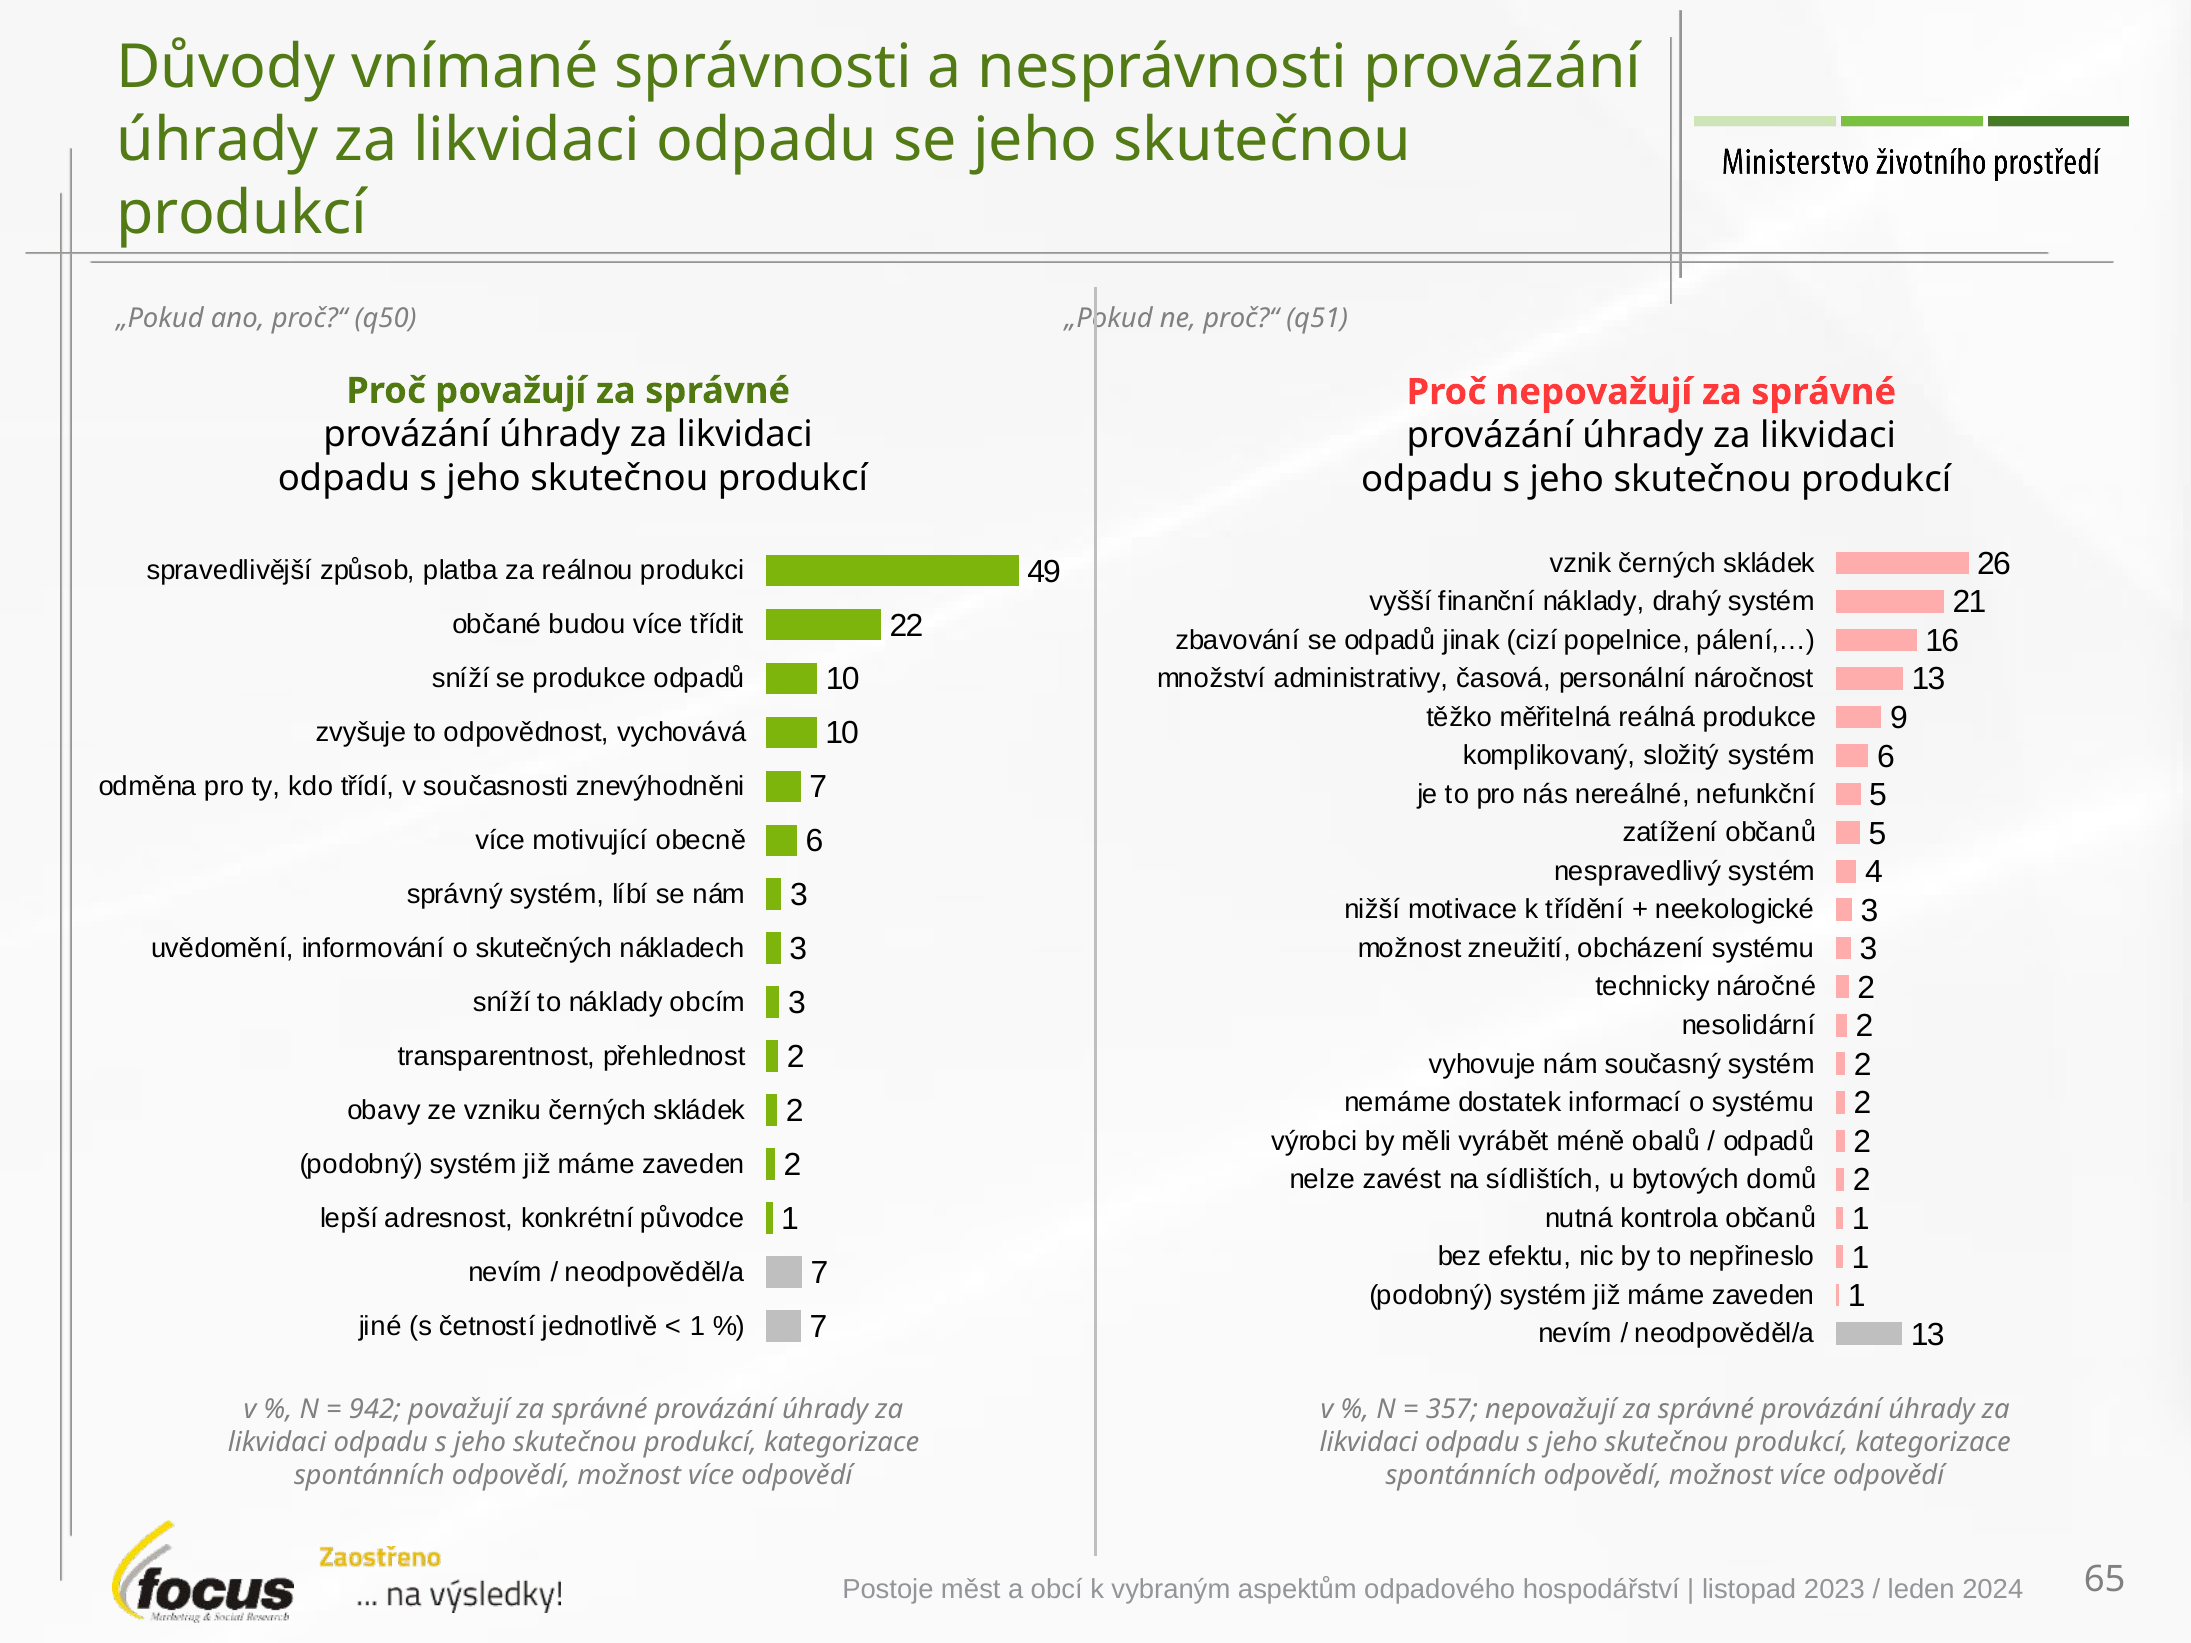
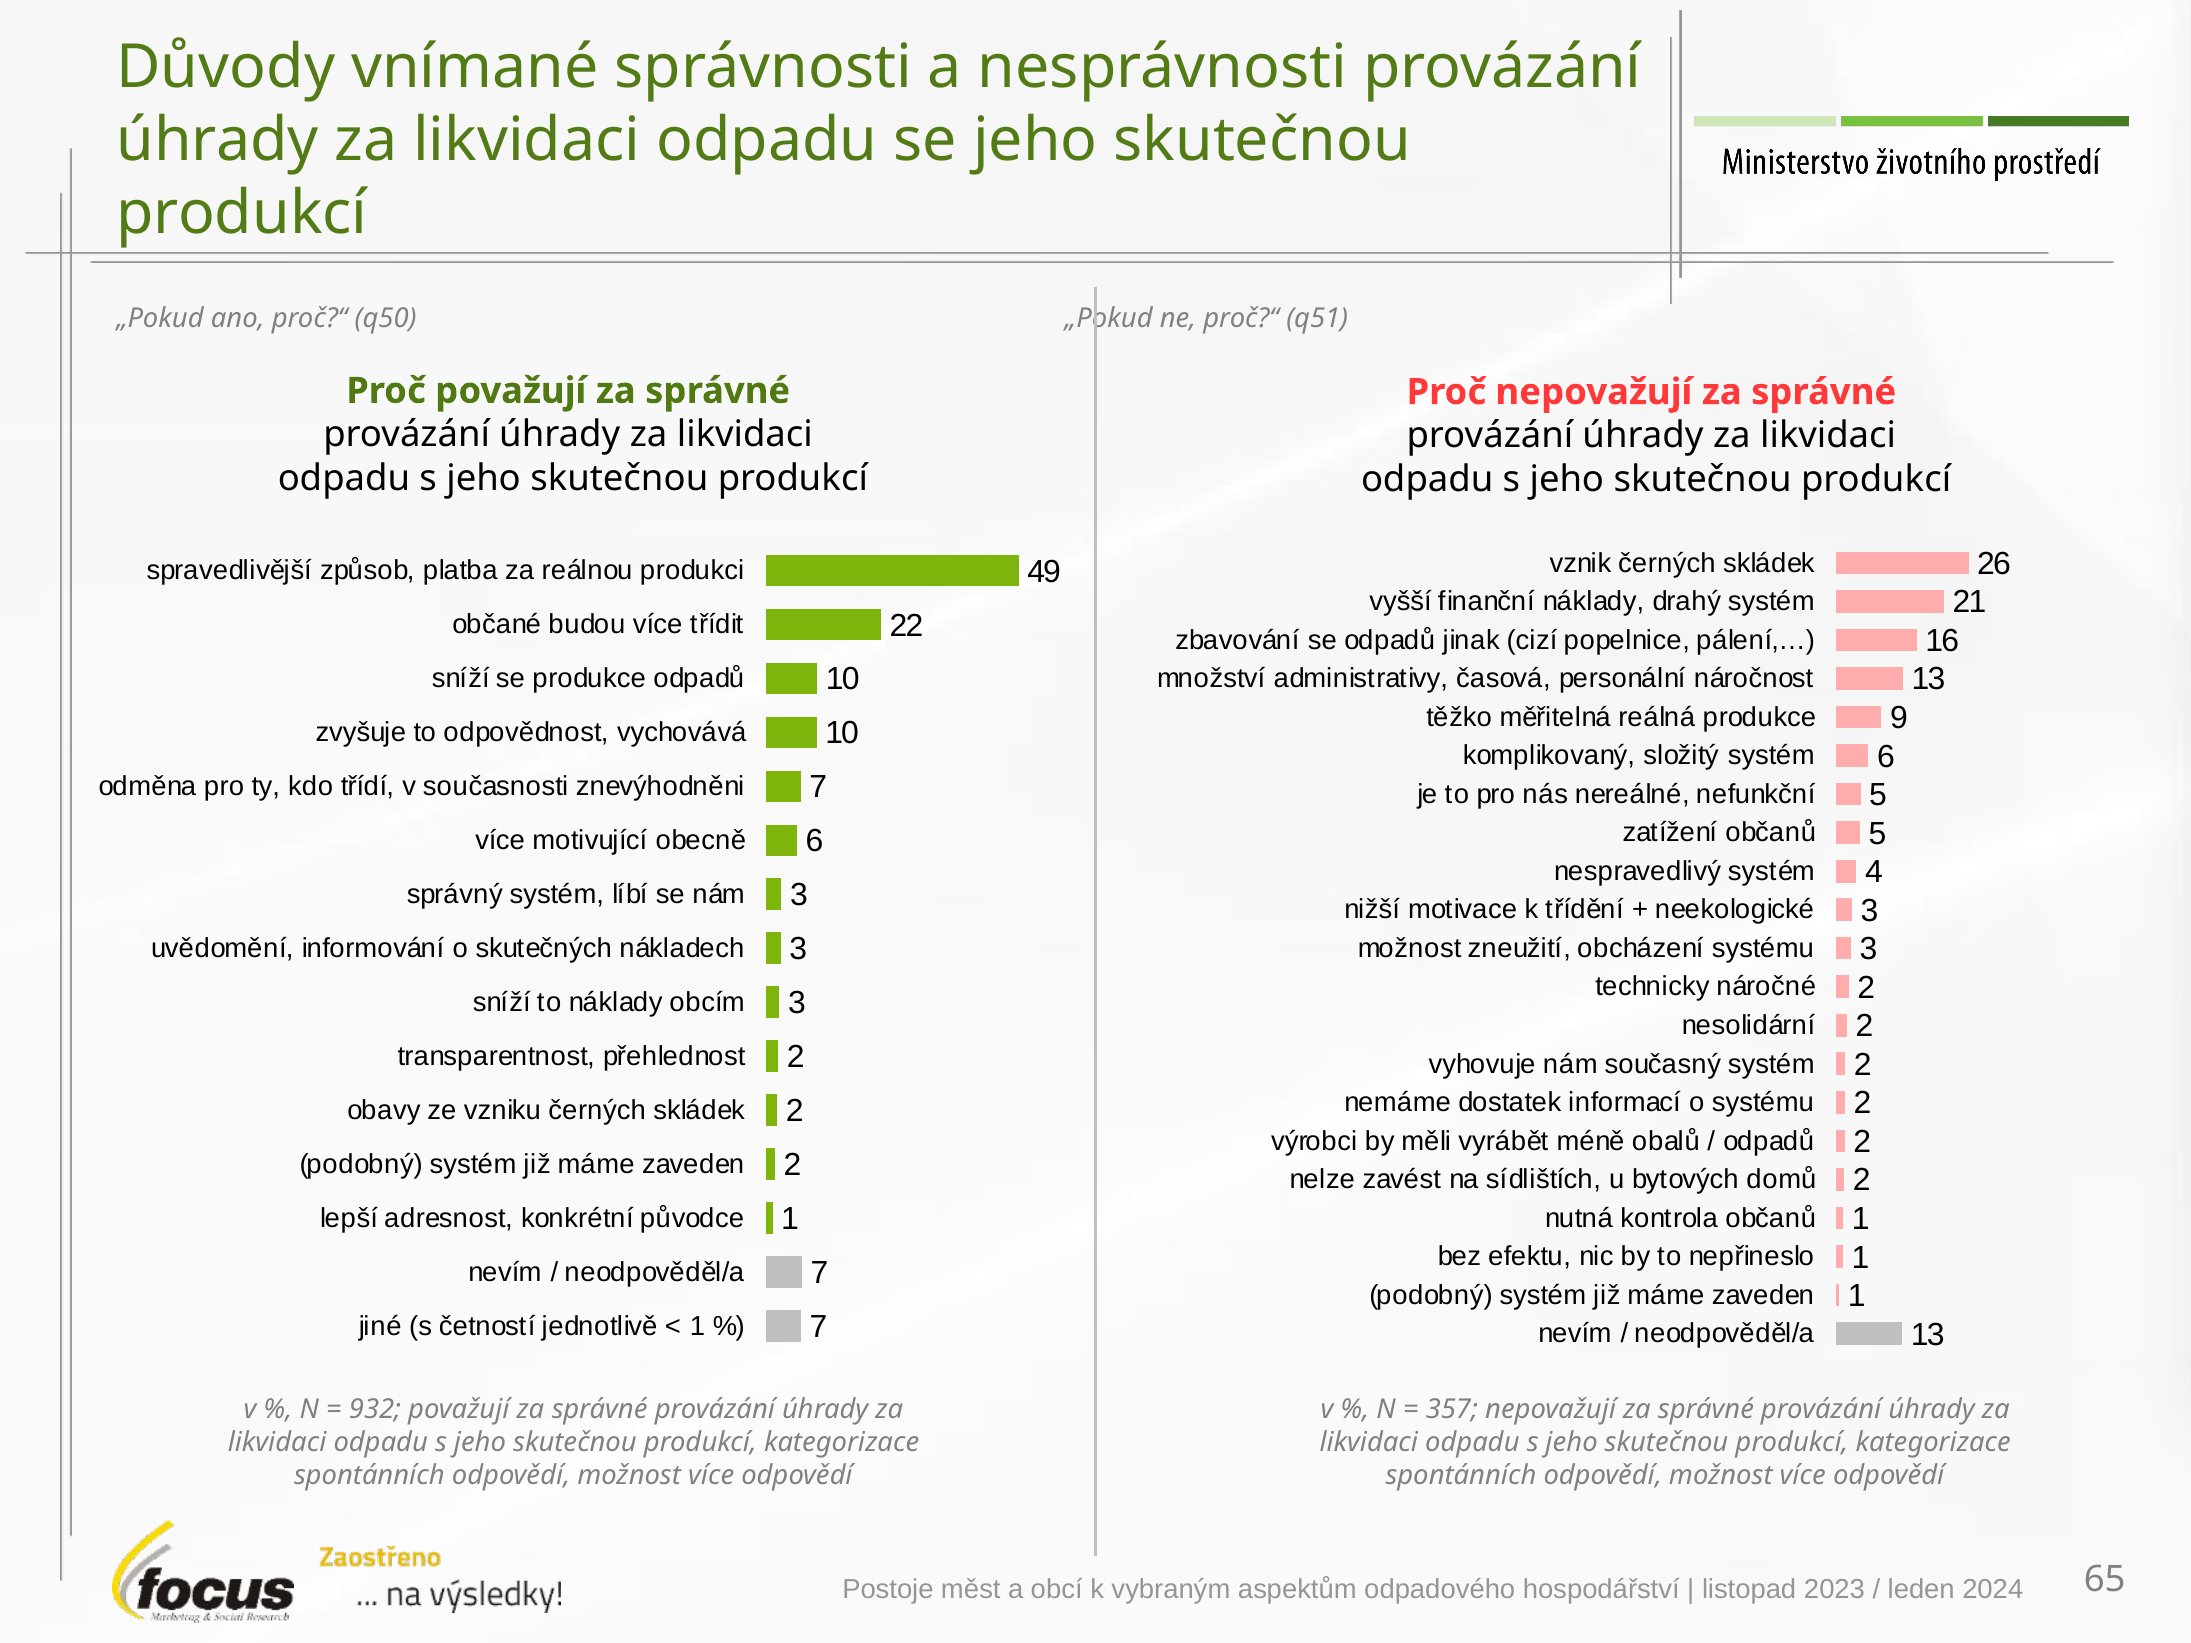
942: 942 -> 932 (375, 1410)
